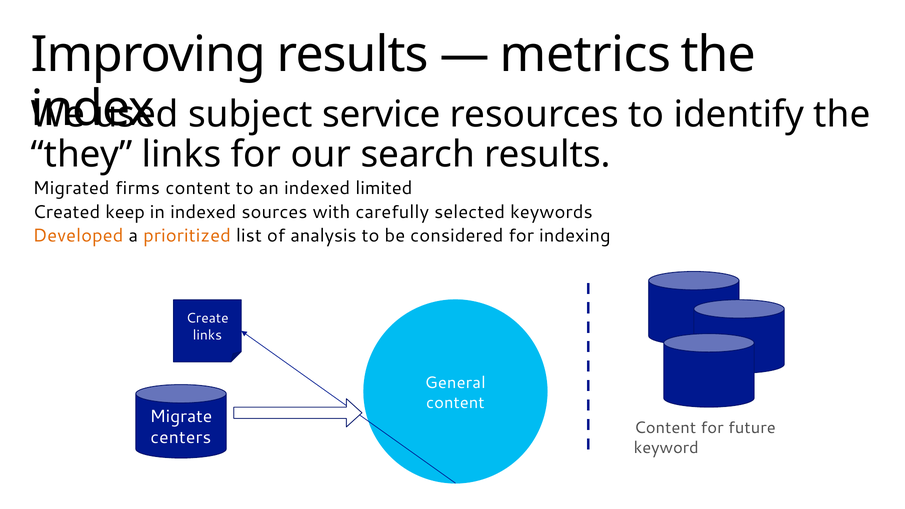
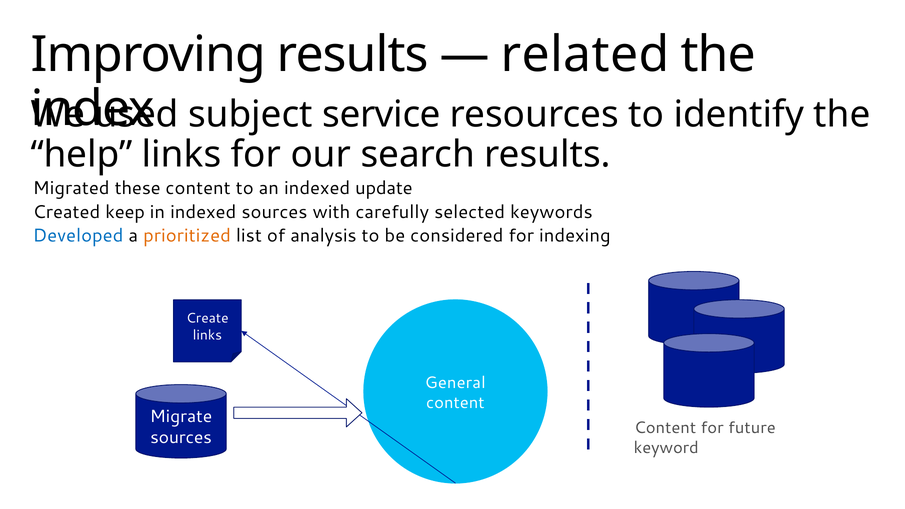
metrics: metrics -> related (585, 55)
they: they -> help (82, 155)
firms: firms -> these (138, 188)
limited: limited -> update (384, 188)
Developed colour: orange -> blue (78, 236)
centers: centers -> sources (181, 438)
